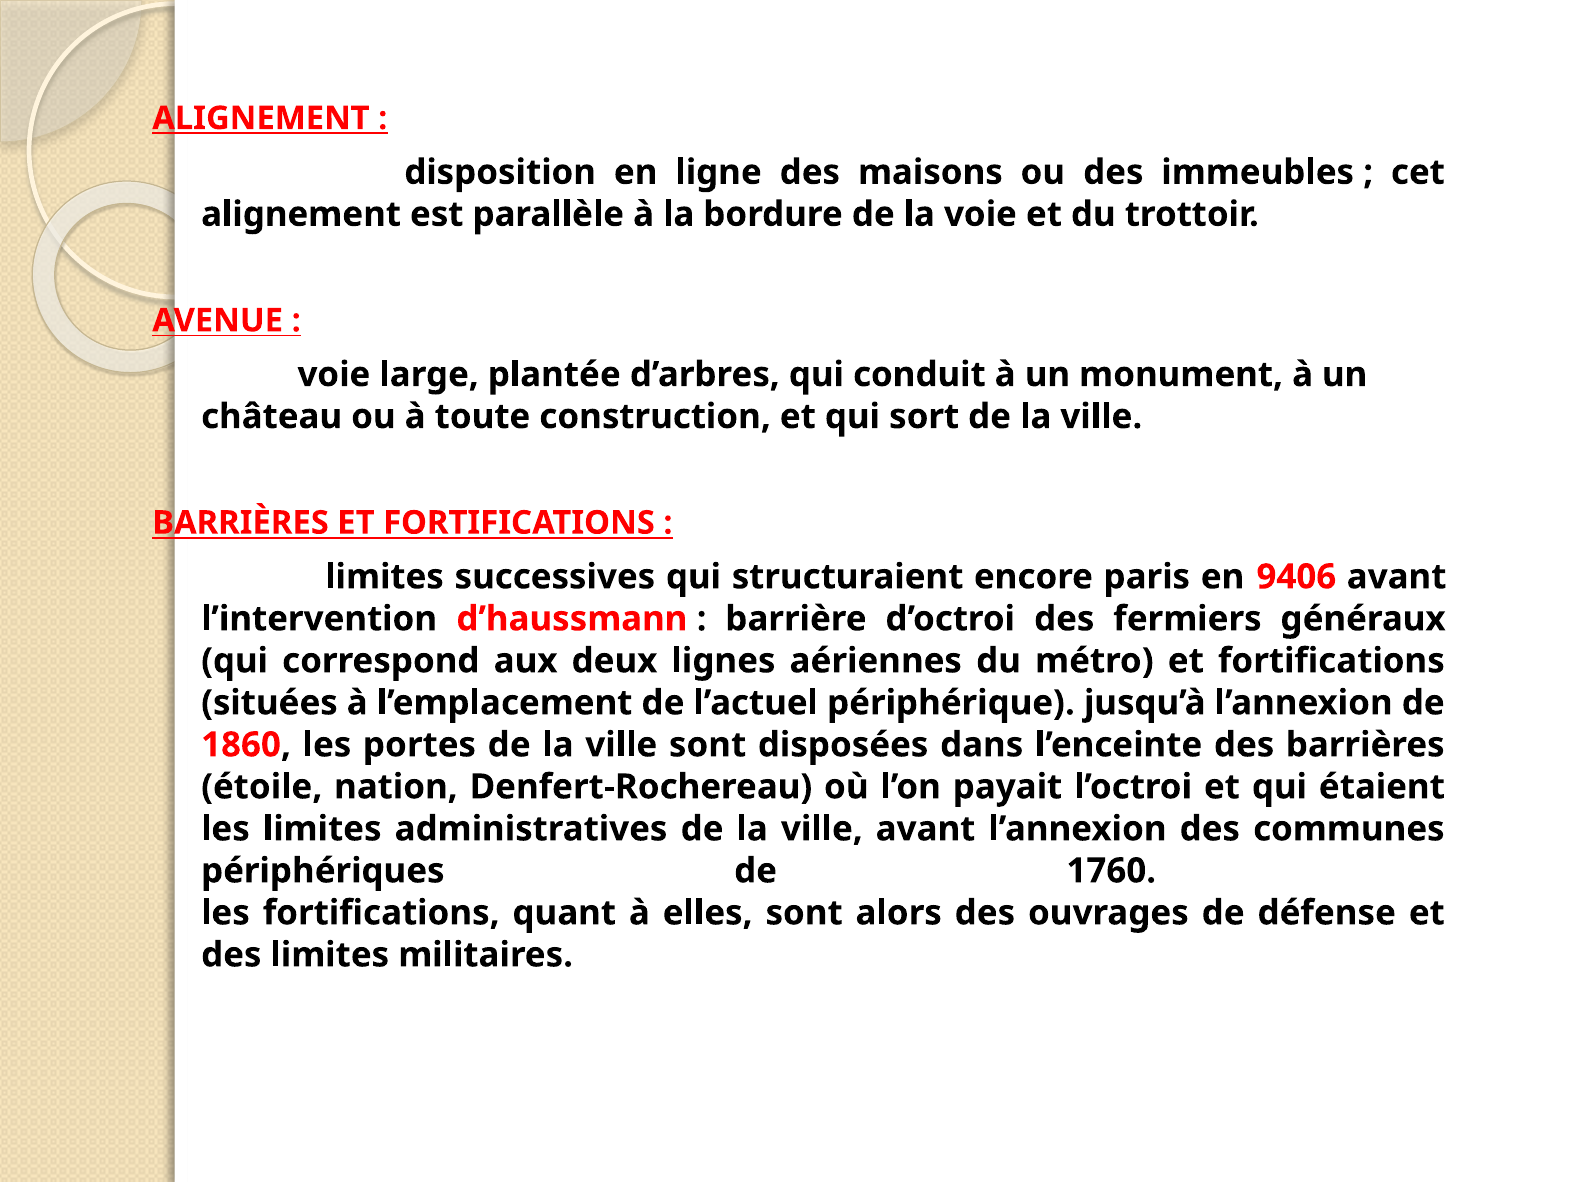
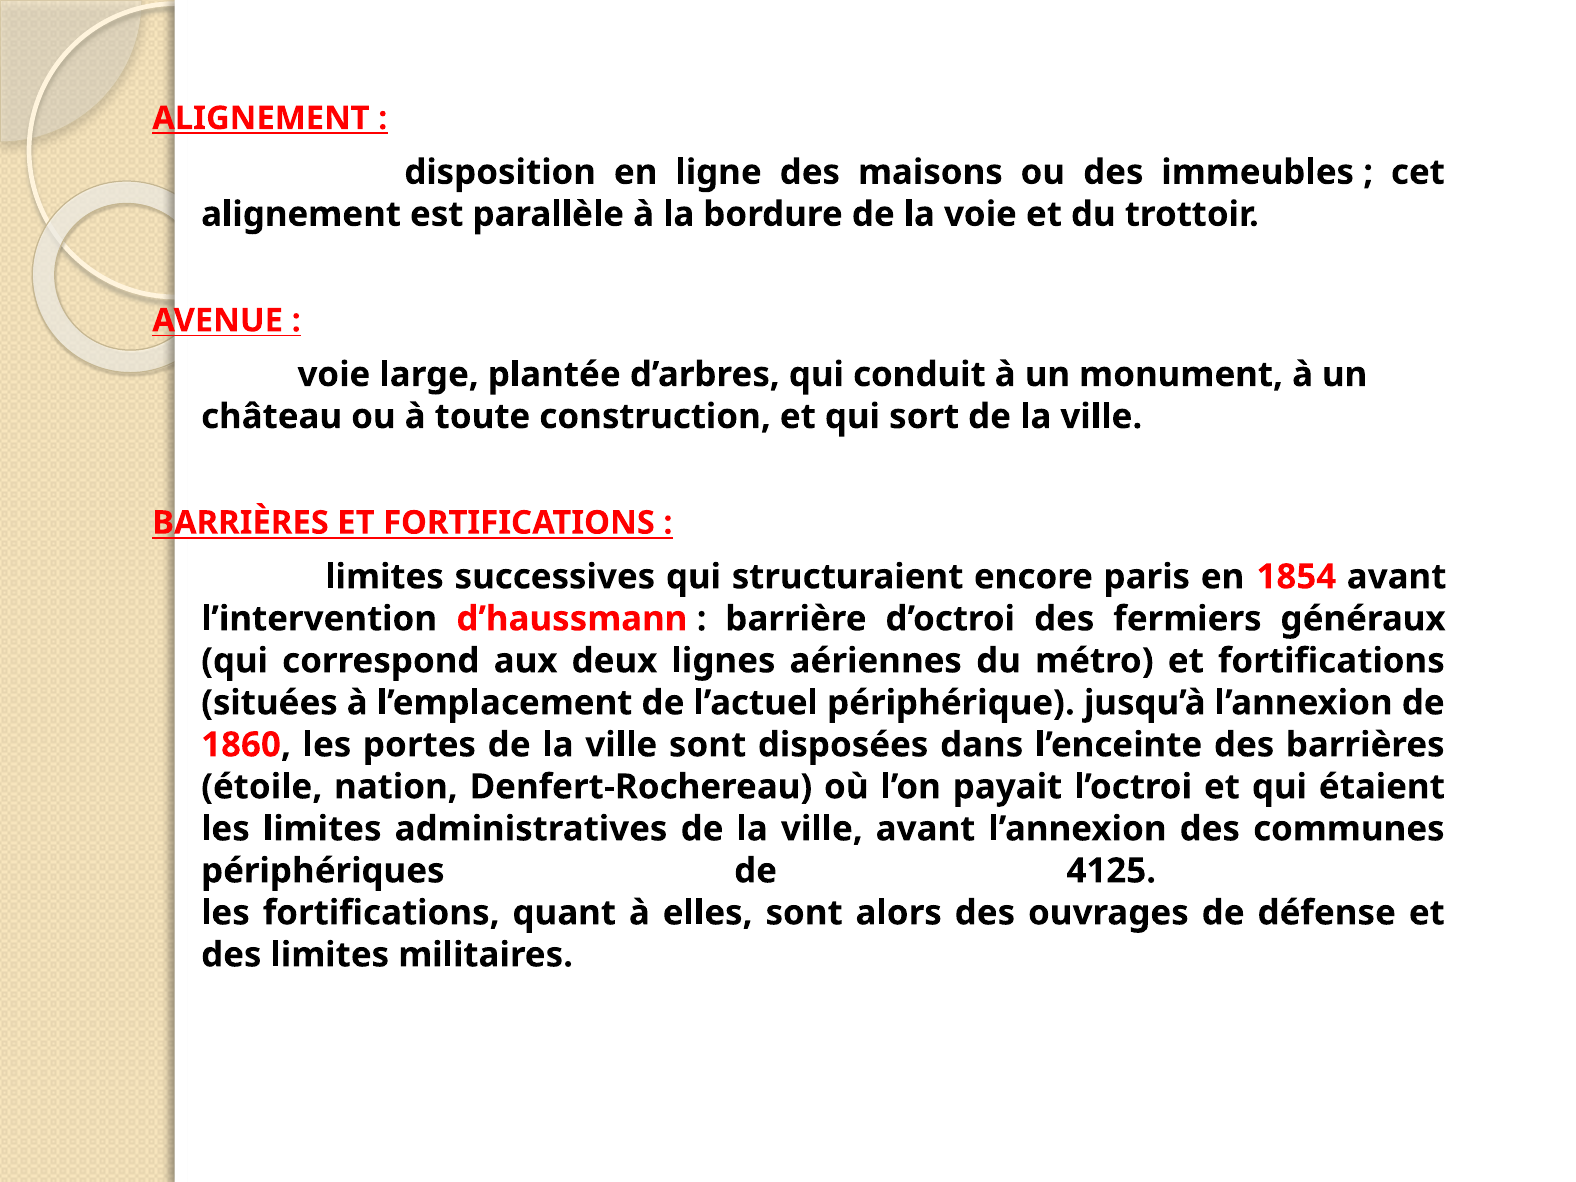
9406: 9406 -> 1854 (1296, 577)
1760: 1760 -> 4125 (1111, 871)
